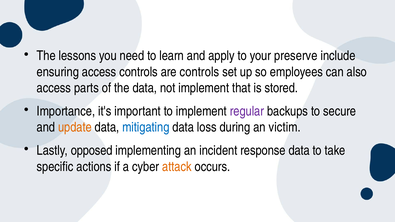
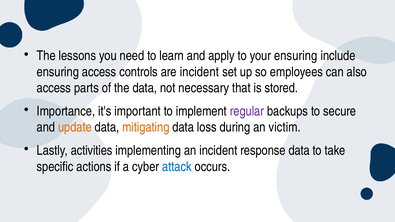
your preserve: preserve -> ensuring (296, 56)
are controls: controls -> incident (199, 72)
not implement: implement -> necessary (204, 88)
mitigating colour: blue -> orange (146, 127)
opposed: opposed -> activities (92, 151)
attack colour: orange -> blue (177, 167)
